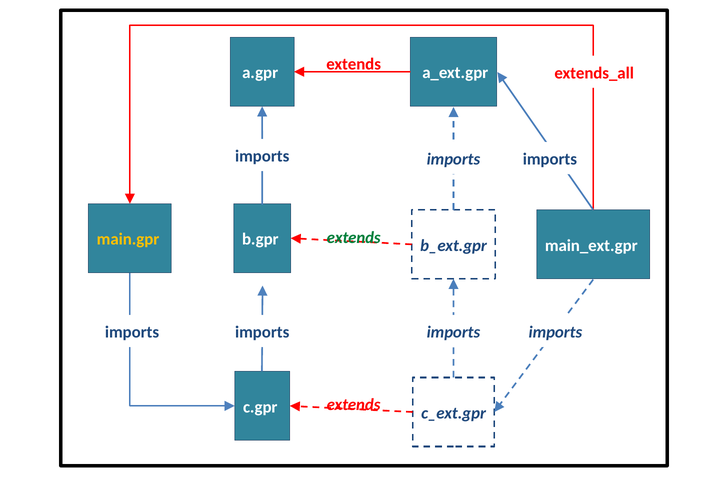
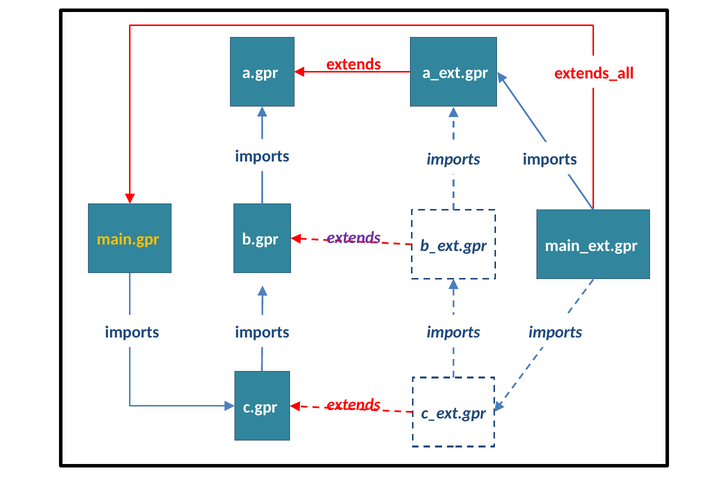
extends colour: green -> purple (354, 237)
